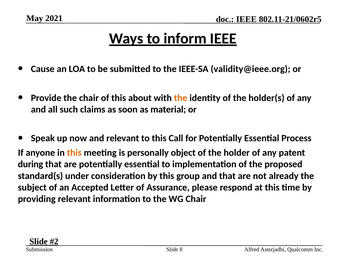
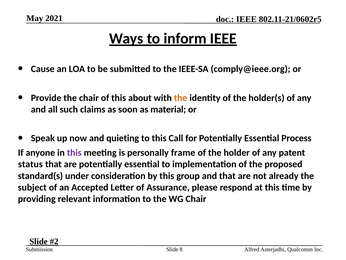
validity@ieee.org: validity@ieee.org -> comply@ieee.org (251, 69)
and relevant: relevant -> quieting (123, 138)
this colour: orange -> purple (74, 152)
object: object -> frame (183, 152)
during: during -> status (30, 164)
